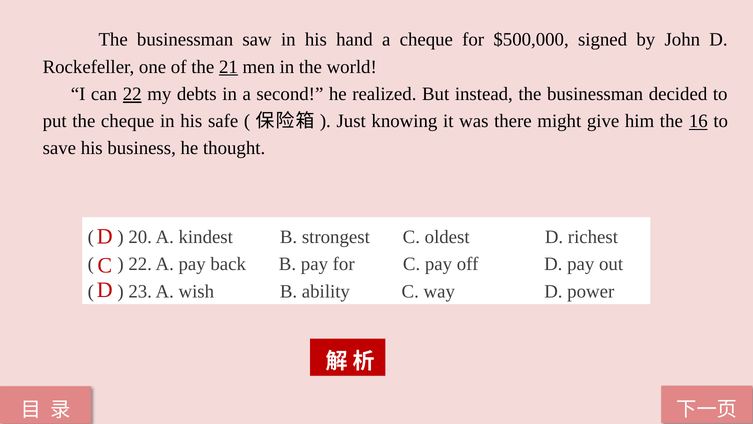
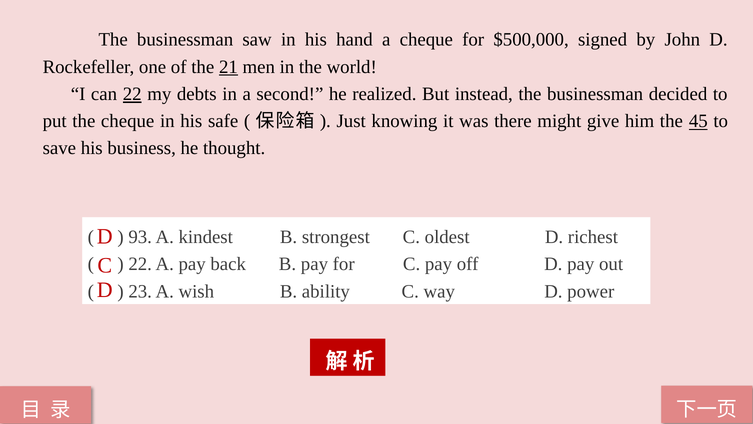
16: 16 -> 45 (698, 121)
20: 20 -> 93 (140, 237)
